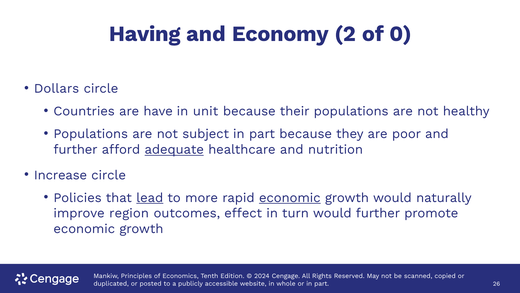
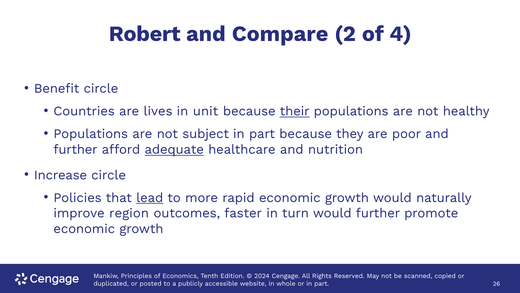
Having: Having -> Robert (145, 34)
Economy: Economy -> Compare (280, 34)
0: 0 -> 4 (400, 34)
Dollars: Dollars -> Benefit (57, 89)
have: have -> lives (158, 111)
their underline: none -> present (295, 111)
economic underline: present -> none (290, 197)
effect: effect -> faster (243, 213)
